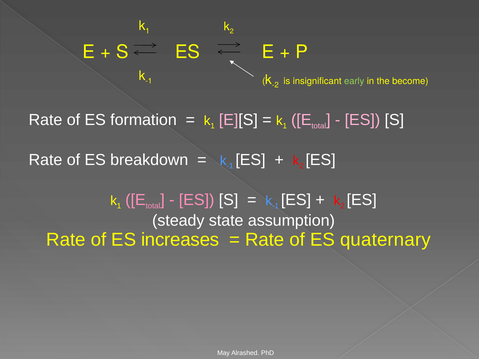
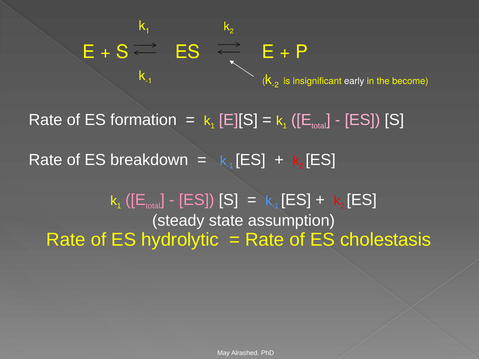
early colour: light green -> white (354, 81)
increases: increases -> hydrolytic (180, 240)
quaternary: quaternary -> cholestasis (386, 240)
